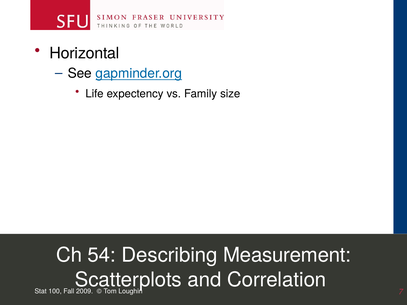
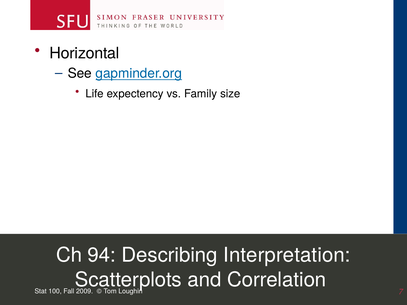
54: 54 -> 94 (102, 255)
Measurement: Measurement -> Interpretation (287, 255)
